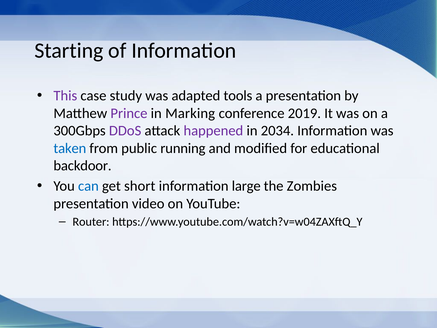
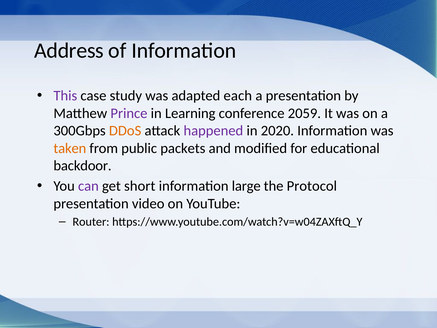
Starting: Starting -> Address (69, 51)
tools: tools -> each (238, 96)
Marking: Marking -> Learning (190, 113)
2019: 2019 -> 2059 (304, 113)
DDoS colour: purple -> orange (125, 131)
2034: 2034 -> 2020 (277, 131)
taken colour: blue -> orange (70, 148)
running: running -> packets (183, 148)
can colour: blue -> purple (88, 186)
Zombies: Zombies -> Protocol (312, 186)
